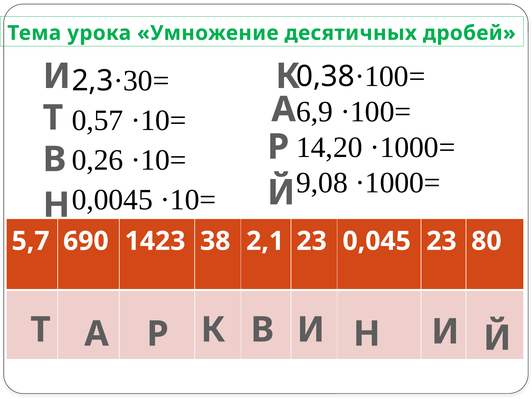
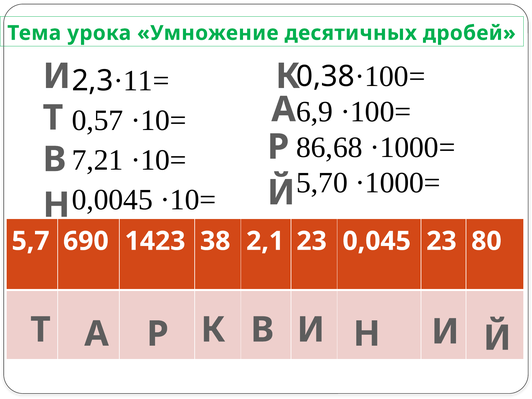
·30=: ·30= -> ·11= (141, 81)
14,20: 14,20 -> 86,68 (329, 147)
0,26: 0,26 -> 7,21 (98, 160)
9,08: 9,08 -> 5,70 (322, 183)
